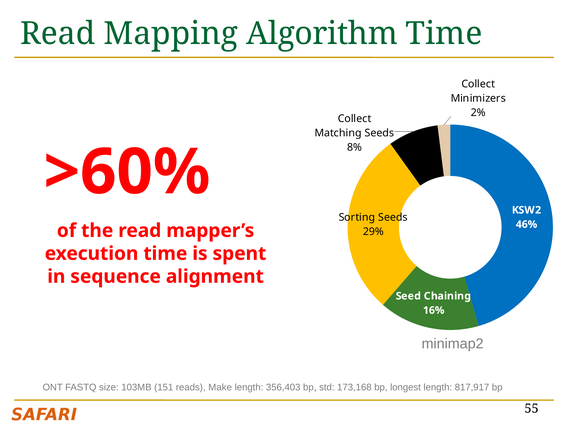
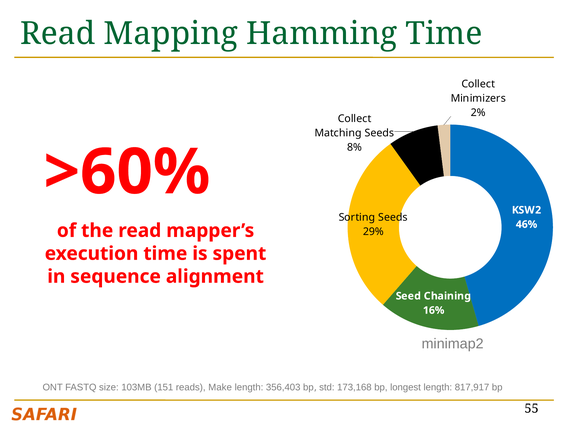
Algorithm: Algorithm -> Hamming (322, 34)
